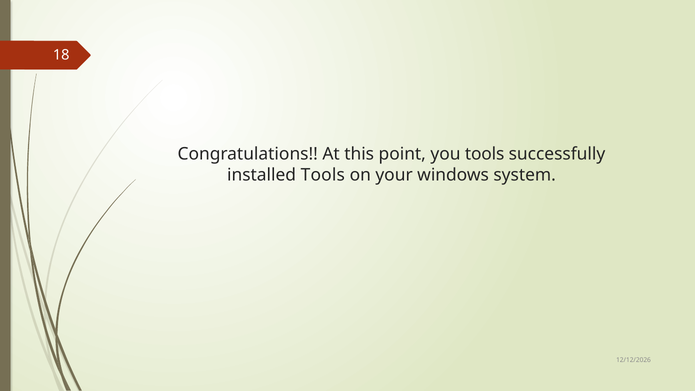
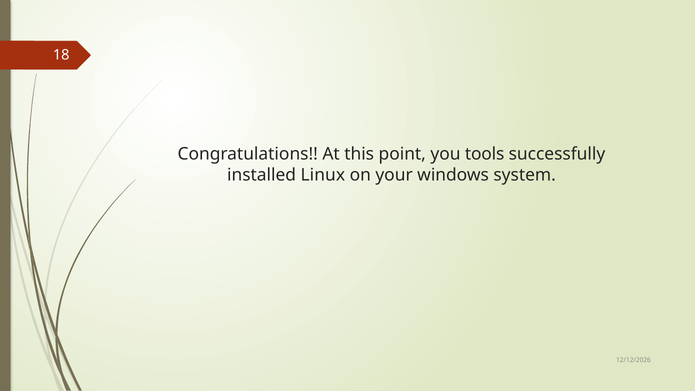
installed Tools: Tools -> Linux (323, 175)
